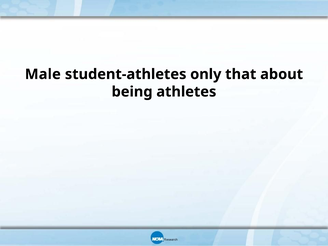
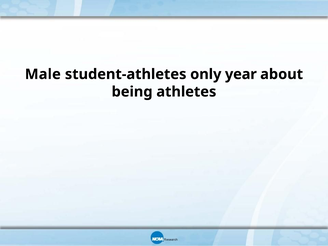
that: that -> year (241, 74)
